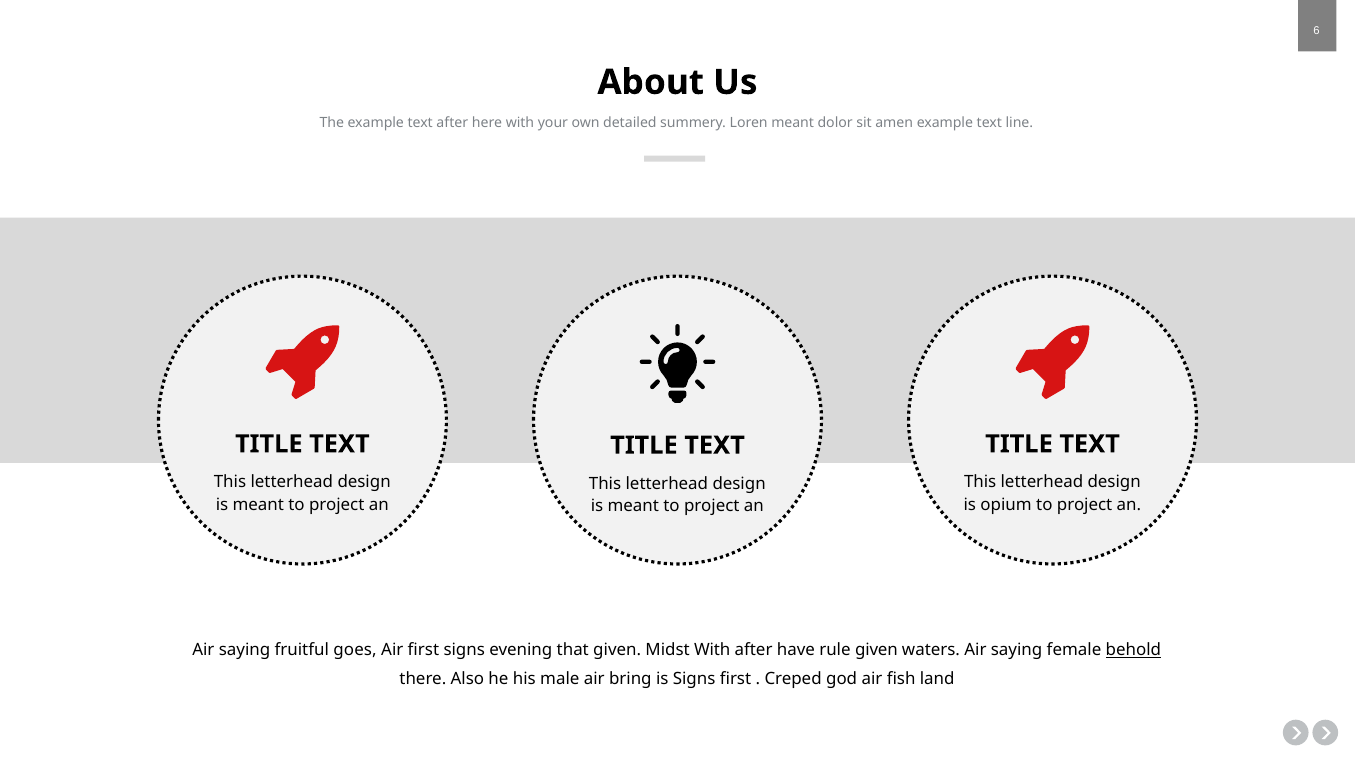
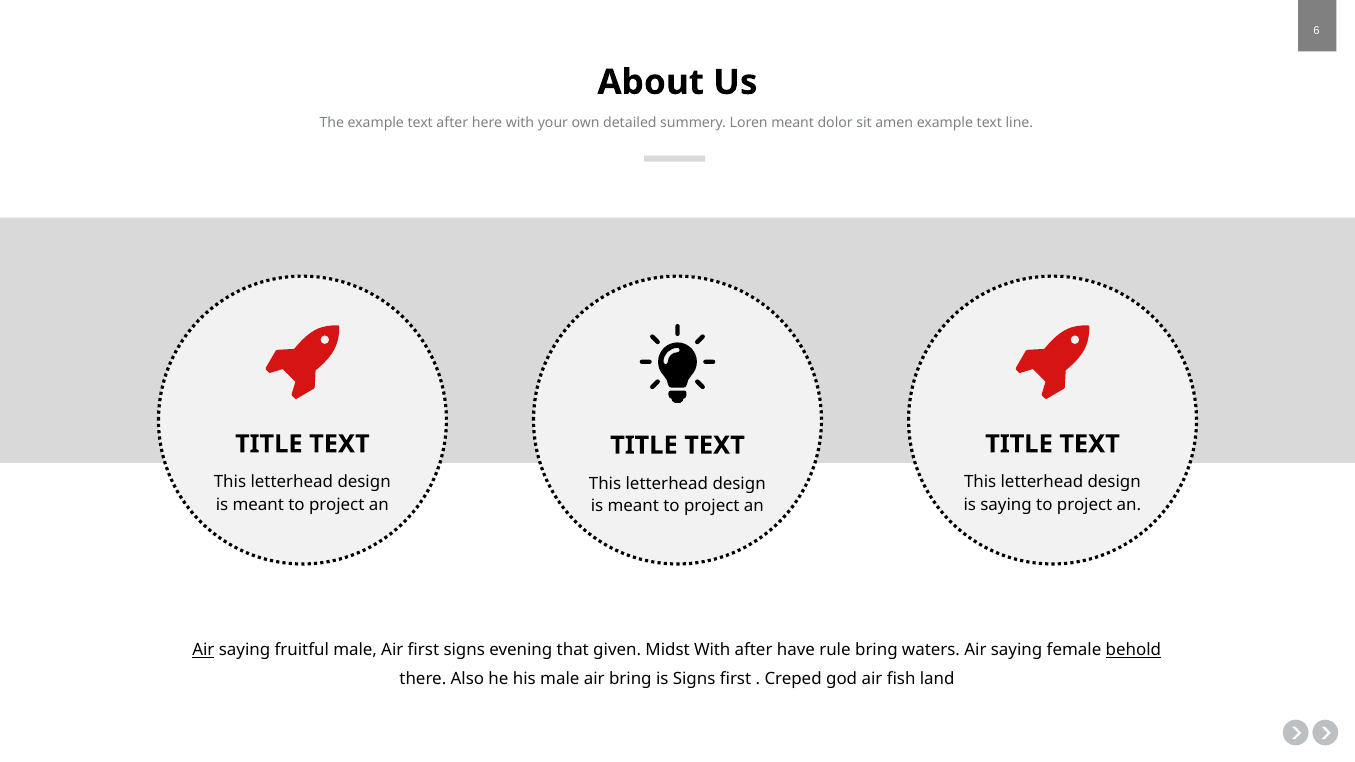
is opium: opium -> saying (1006, 505)
Air underline: none -> present (203, 650)
fruitful goes: goes -> male (355, 650)
rule given: given -> bring (876, 650)
